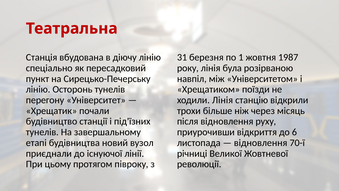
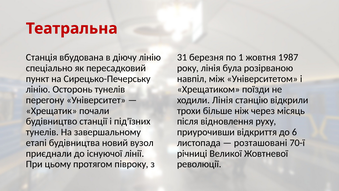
відновлення: відновлення -> розташовані (261, 143)
